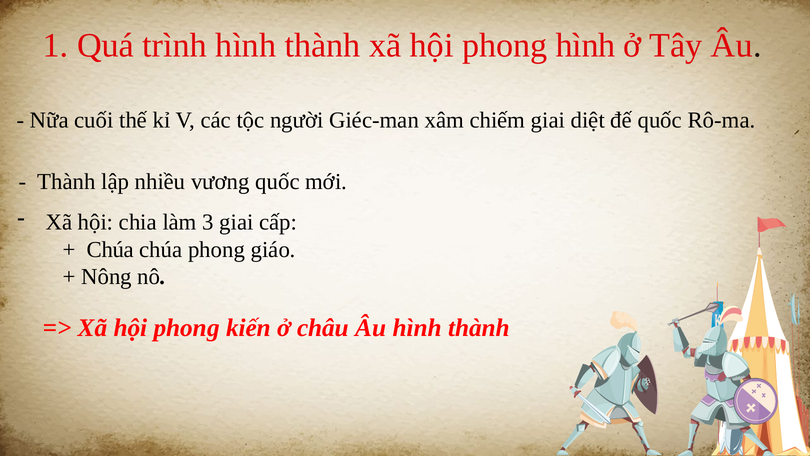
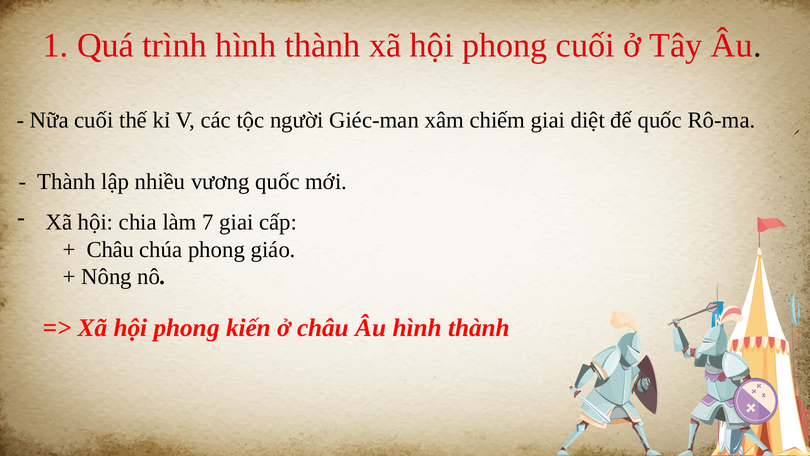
phong hình: hình -> cuối (585, 46)
3: 3 -> 7 (208, 222)
Chúa: Chúa -> Châu (110, 249)
